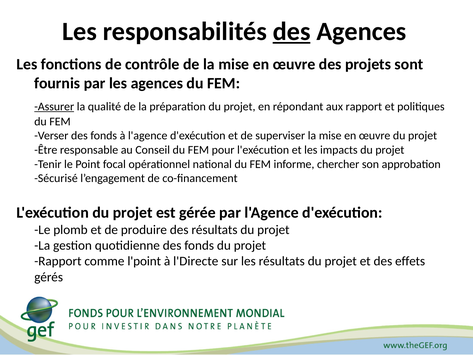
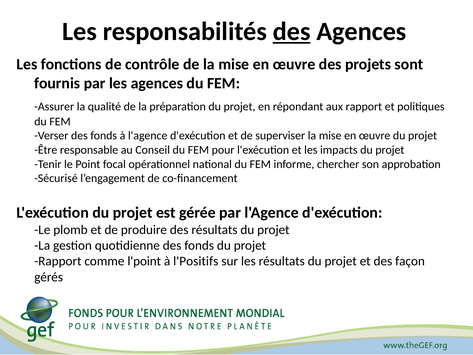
Assurer underline: present -> none (54, 106)
l'Directe: l'Directe -> l'Positifs (196, 261)
effets: effets -> façon (410, 261)
